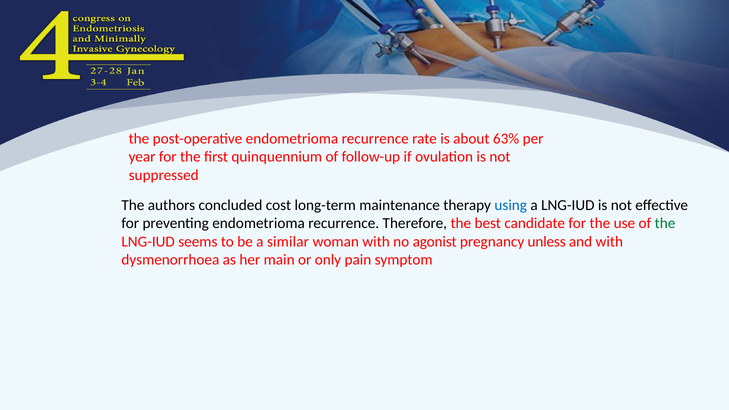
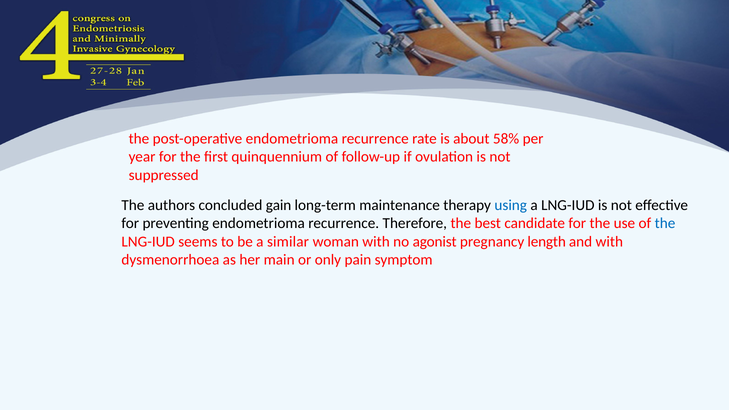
63%: 63% -> 58% (506, 139)
cost: cost -> gain (279, 205)
the colour: green -> blue (665, 223)
unless: unless -> length (547, 242)
